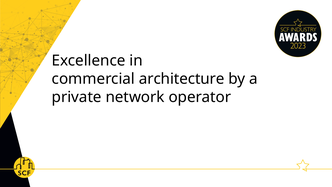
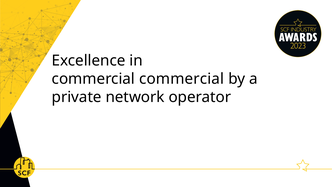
commercial architecture: architecture -> commercial (182, 79)
